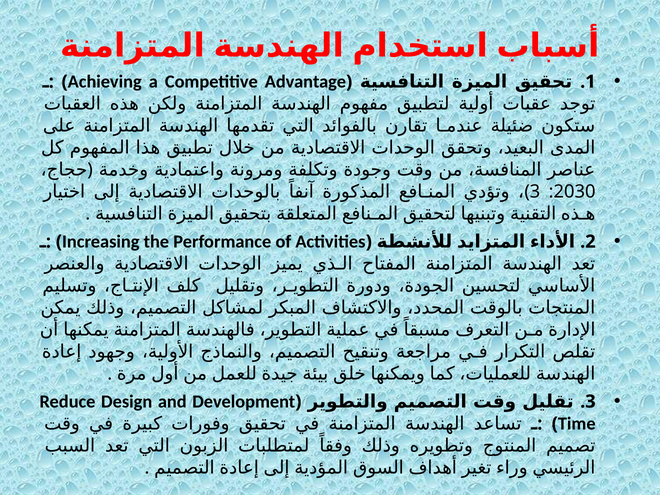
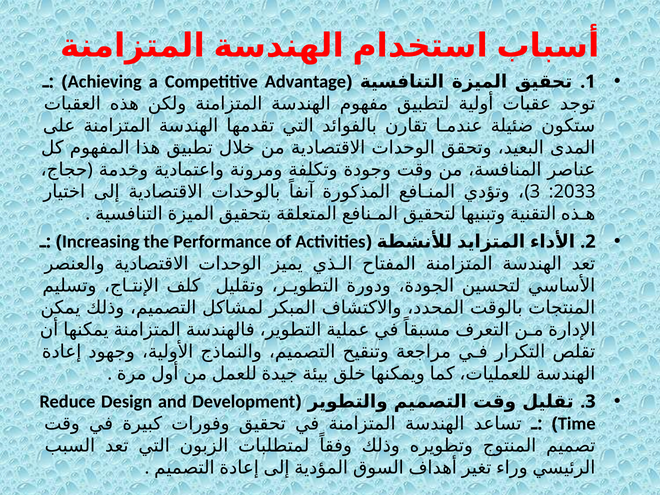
2030: 2030 -> 2033 (575, 192)
